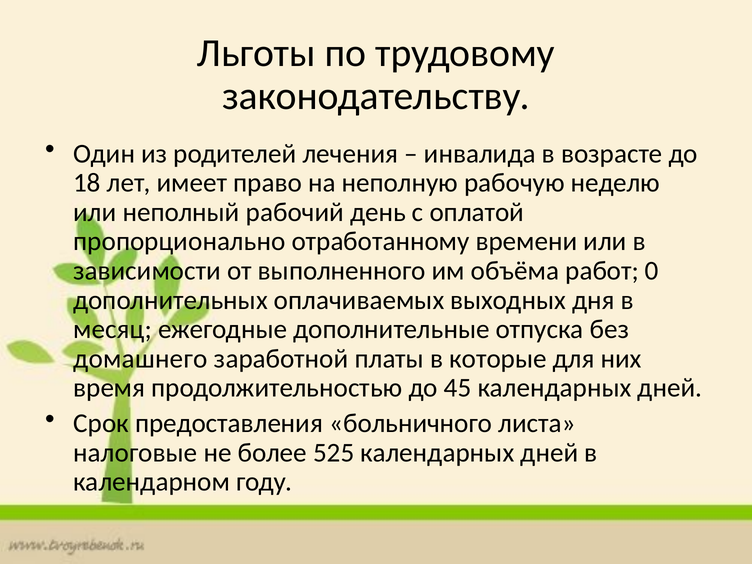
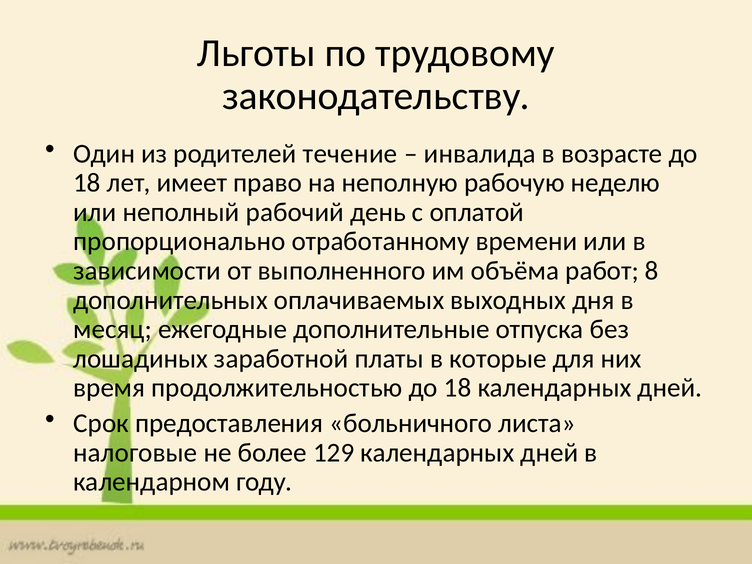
лечения: лечения -> течение (350, 154)
0: 0 -> 8 (652, 271)
домашнего: домашнего -> лошадиных (141, 359)
продолжительностью до 45: 45 -> 18 (458, 388)
525: 525 -> 129 (334, 453)
